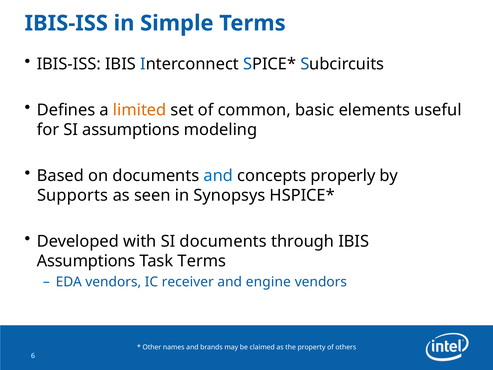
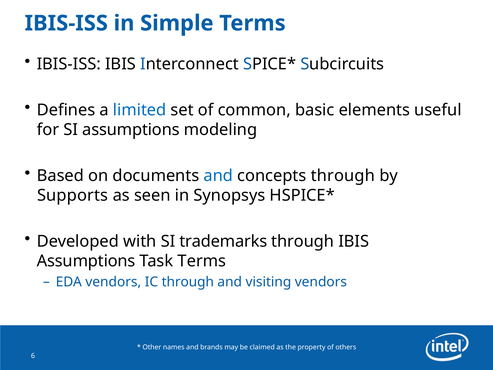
limited colour: orange -> blue (140, 110)
concepts properly: properly -> through (343, 176)
SI documents: documents -> trademarks (223, 241)
IC receiver: receiver -> through (188, 282)
engine: engine -> visiting (268, 282)
